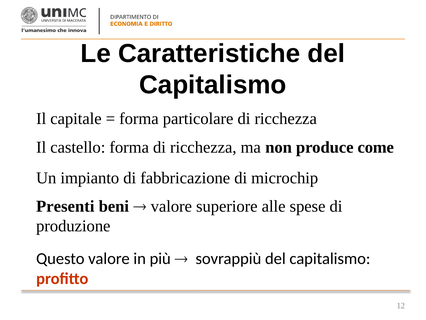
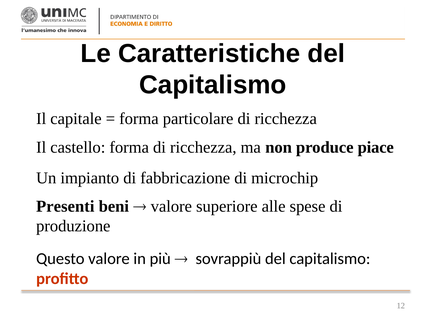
come: come -> piace (376, 147)
